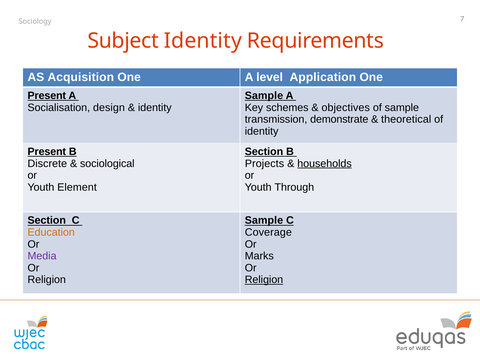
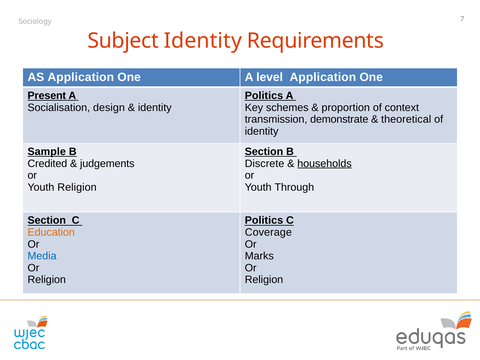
AS Acquisition: Acquisition -> Application (81, 77)
Sample: Sample -> Politics (264, 96)
objectives: objectives -> proportion (346, 108)
of sample: sample -> context (402, 108)
Present: Present -> Sample (47, 152)
Discrete: Discrete -> Credited (47, 164)
sociological: sociological -> judgements (107, 164)
Projects: Projects -> Discrete (265, 164)
Youth Element: Element -> Religion (77, 187)
Sample: Sample -> Politics (264, 220)
Media colour: purple -> blue (42, 256)
Religion underline: present -> none (264, 280)
